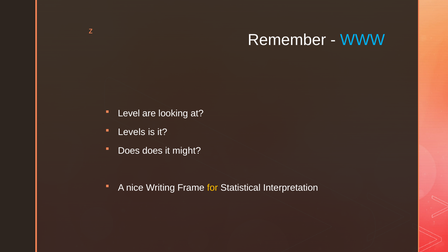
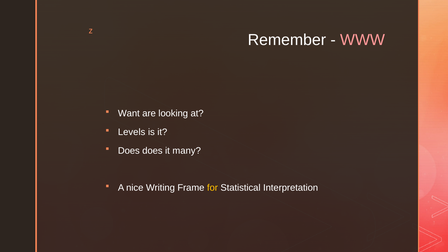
WWW colour: light blue -> pink (363, 40)
Level: Level -> Want (129, 113)
might: might -> many (187, 151)
